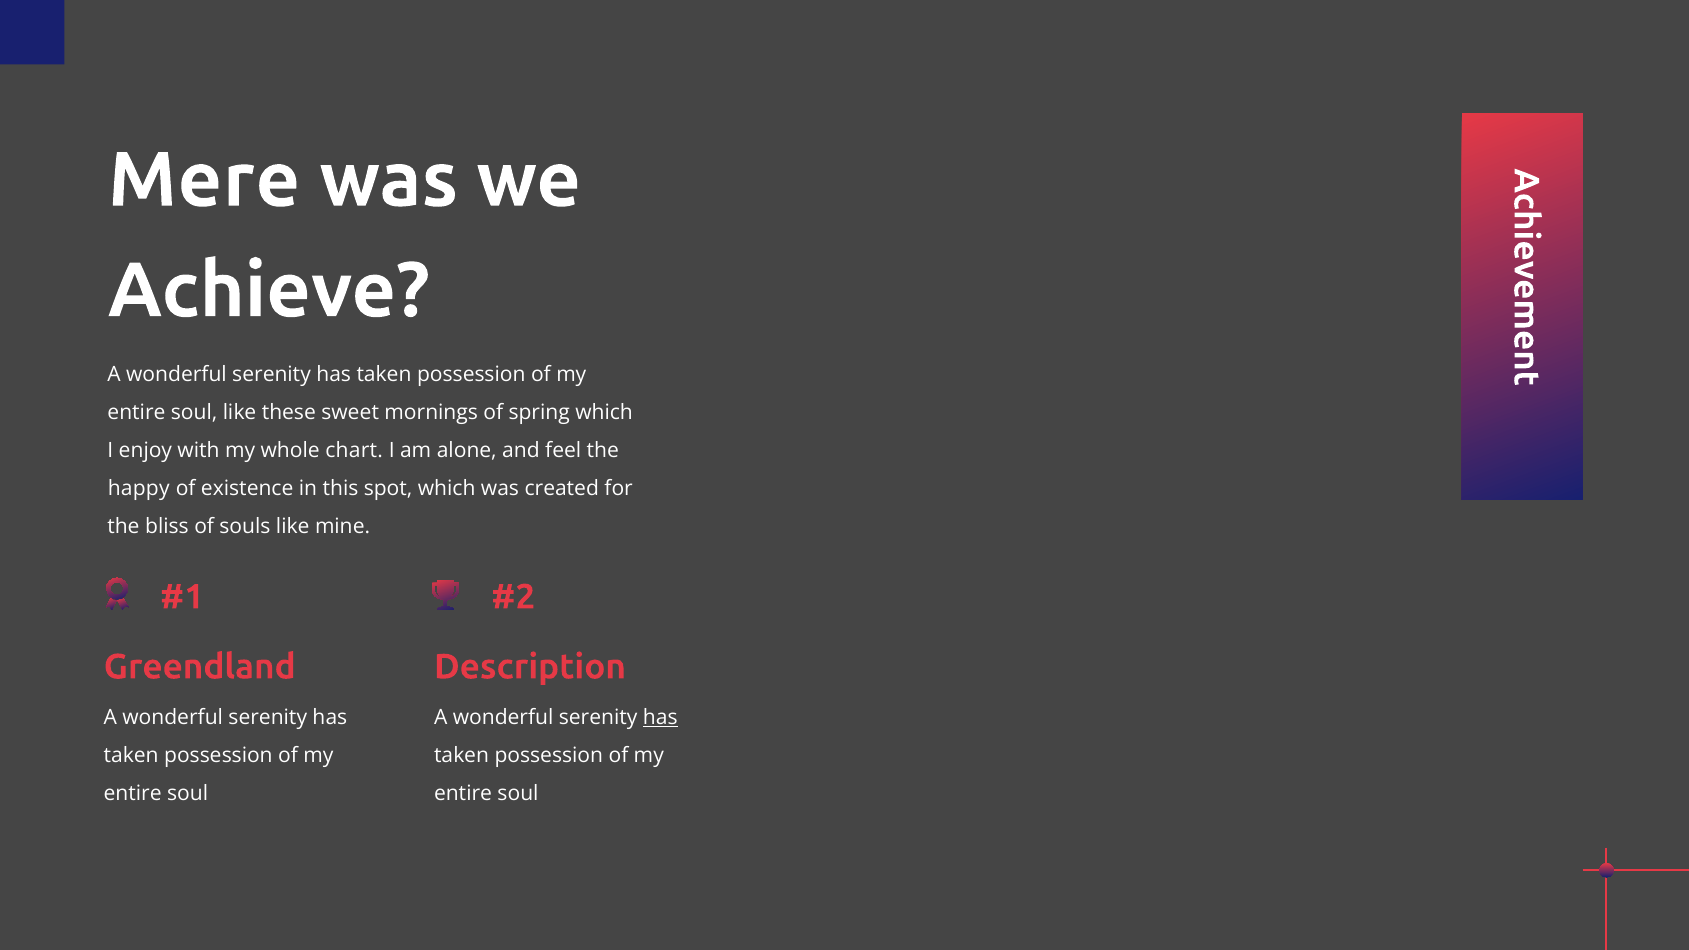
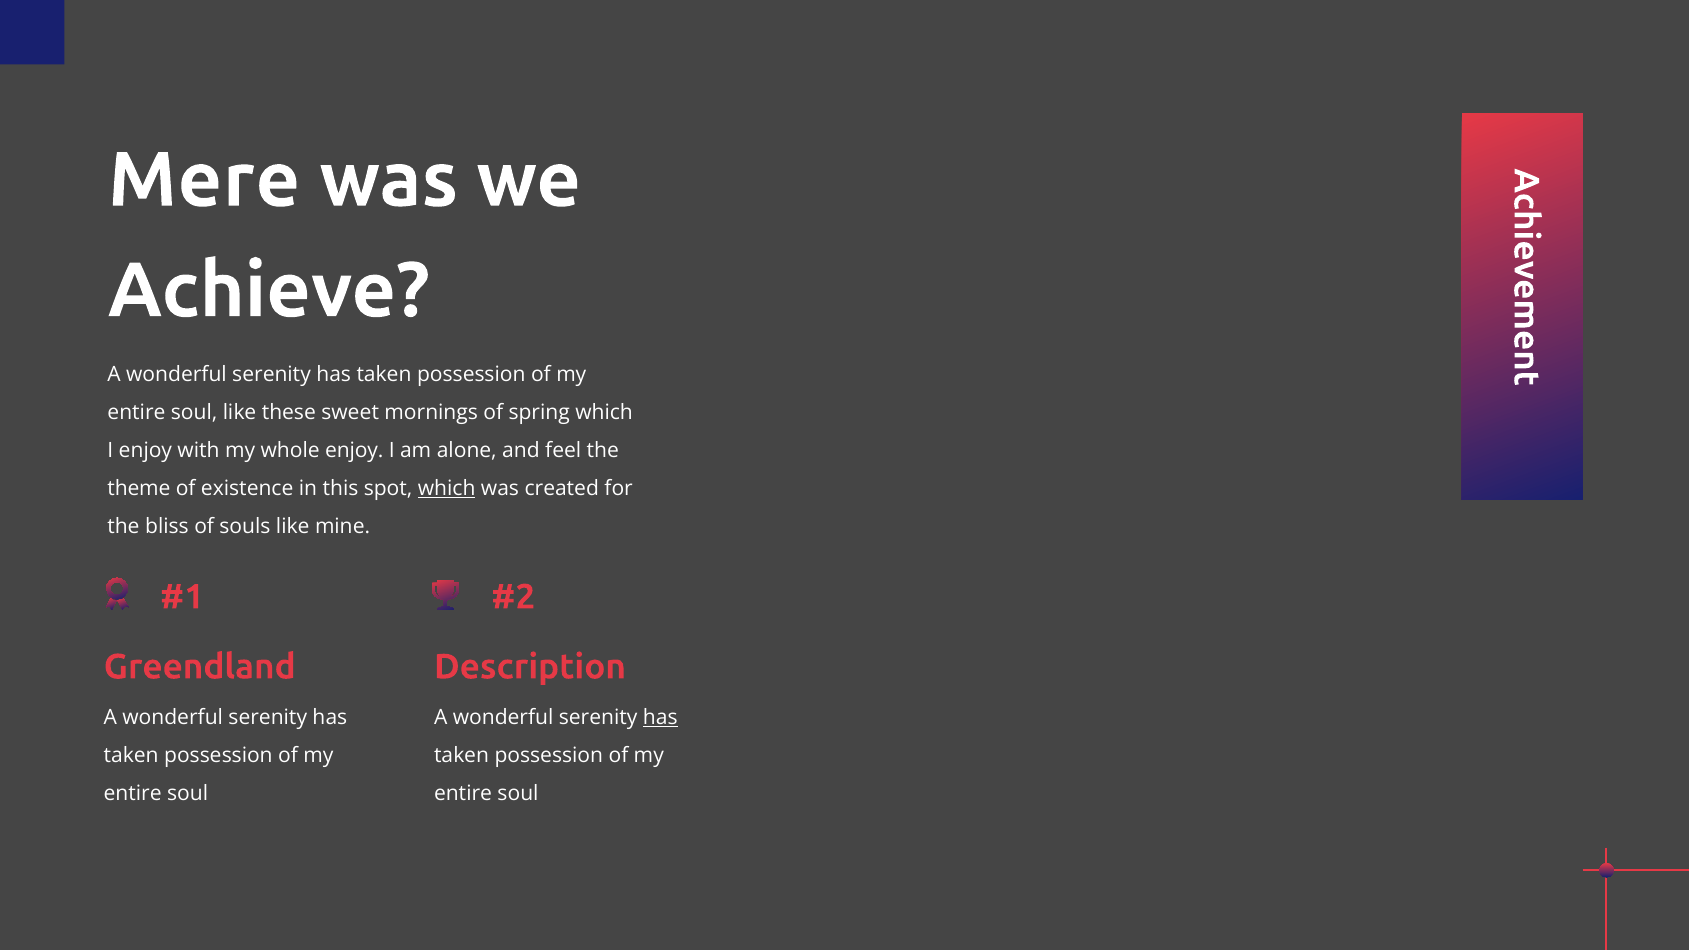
whole chart: chart -> enjoy (354, 451)
happy: happy -> theme (139, 489)
which underline: none -> present (447, 489)
